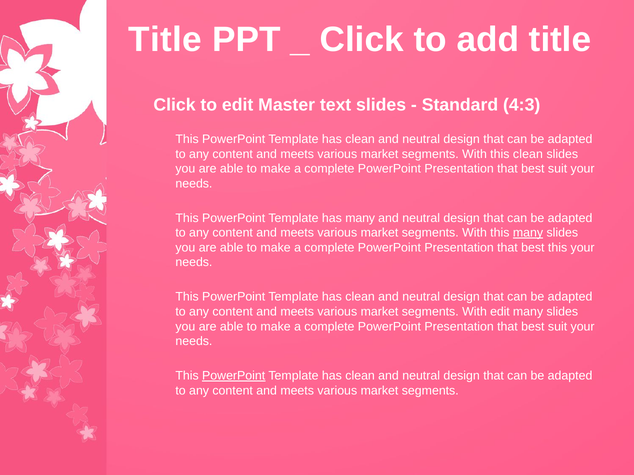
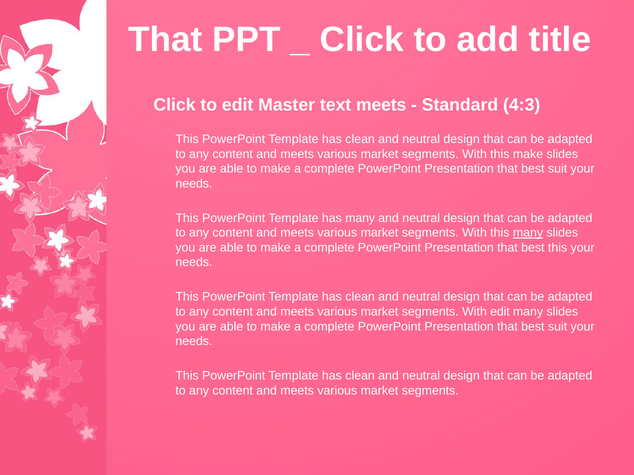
Title: Title -> That (165, 40)
text slides: slides -> meets (381, 105)
this clean: clean -> make (528, 154)
PowerPoint underline: present -> none (234, 376)
